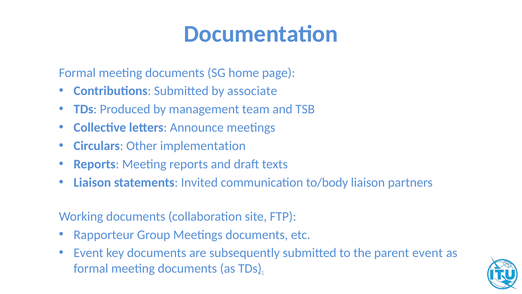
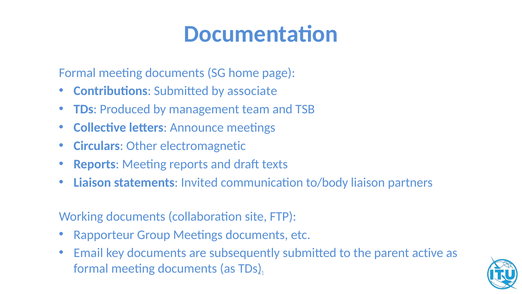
implementation: implementation -> electromagnetic (203, 146)
Event: Event -> Email (88, 253)
parent event: event -> active (428, 253)
